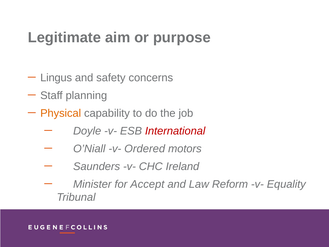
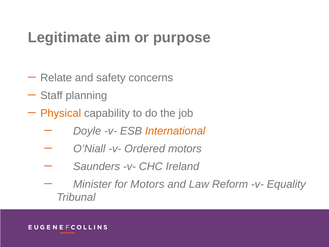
Lingus: Lingus -> Relate (56, 78)
International colour: red -> orange (175, 131)
for Accept: Accept -> Motors (147, 184)
